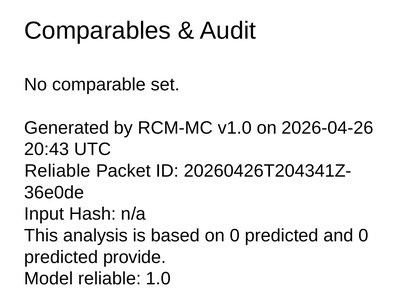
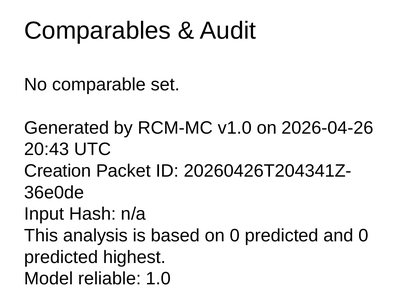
Reliable: Reliable -> Creation (58, 171)
provide: provide -> highest (134, 257)
